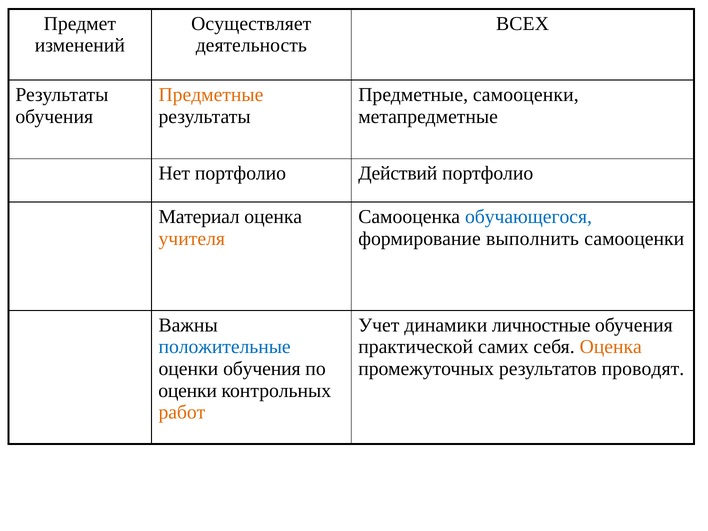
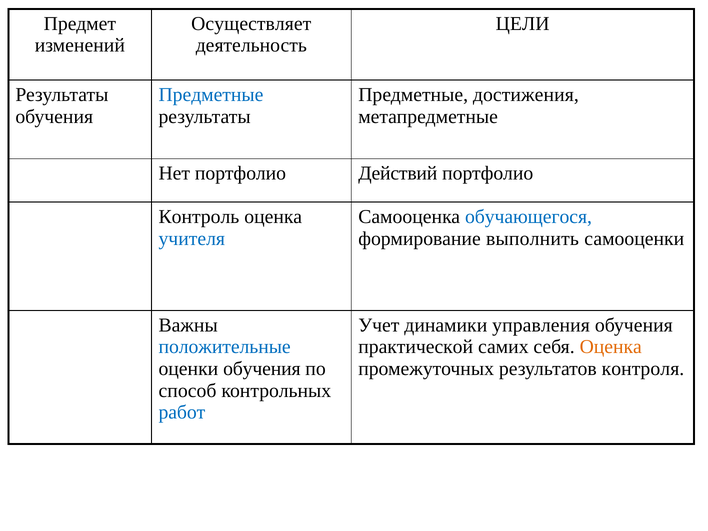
ВСЕХ: ВСЕХ -> ЦЕЛИ (523, 24)
Предметные colour: orange -> blue (211, 95)
Предметные самооценки: самооценки -> достижения (526, 95)
Материал: Материал -> Контроль (199, 217)
учителя colour: orange -> blue (192, 239)
личностные: личностные -> управления (541, 325)
проводят: проводят -> контроля (643, 369)
оценки: оценки -> способ (187, 391)
работ colour: orange -> blue (182, 412)
